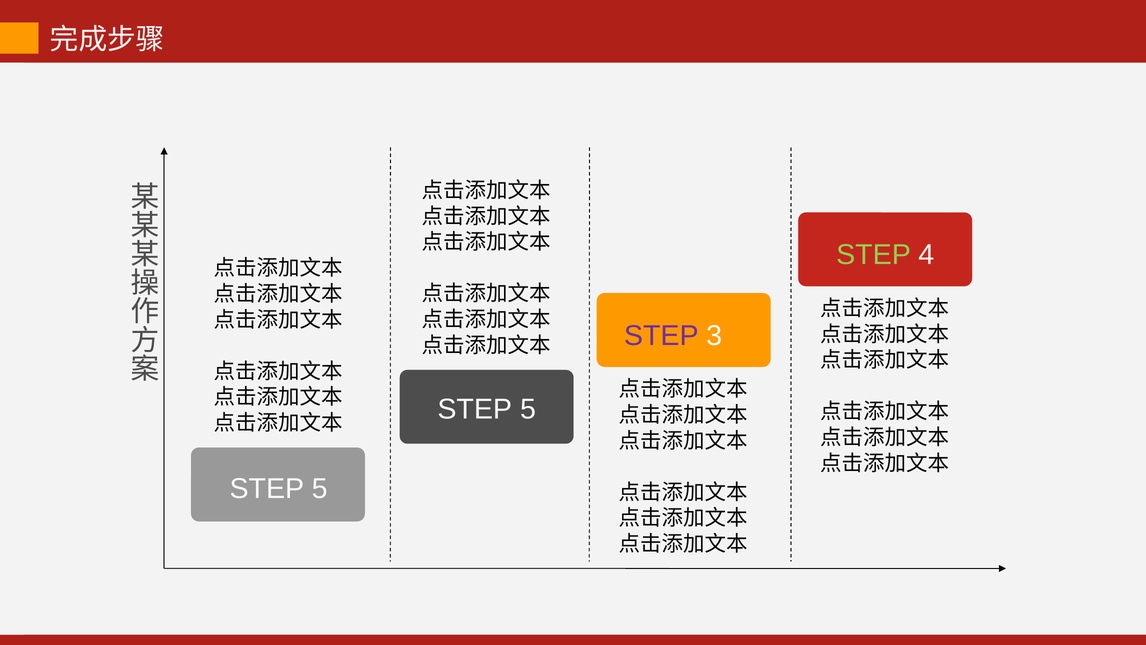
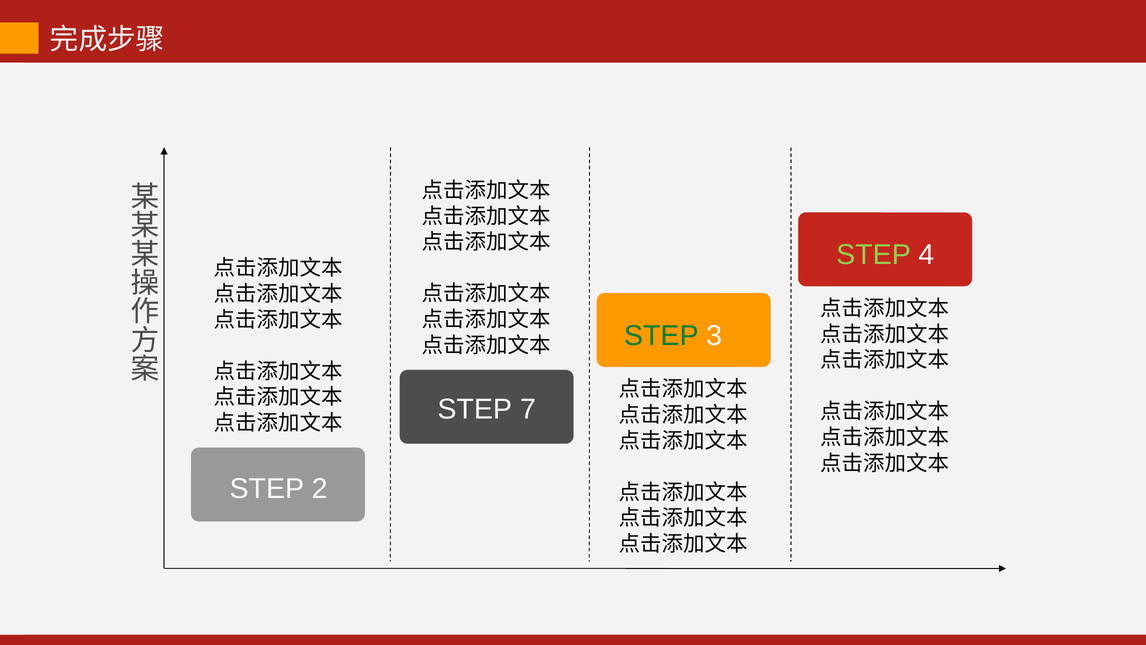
STEP colour: purple -> green (661, 335)
5: 5 -> 7 (528, 409)
5: 5 -> 2 (320, 488)
